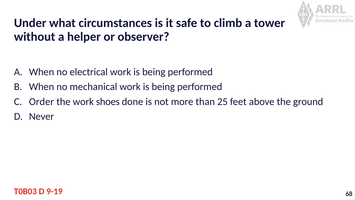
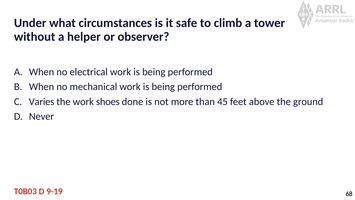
Order: Order -> Varies (42, 101)
25: 25 -> 45 (222, 101)
